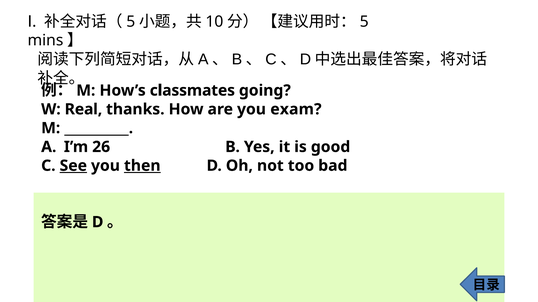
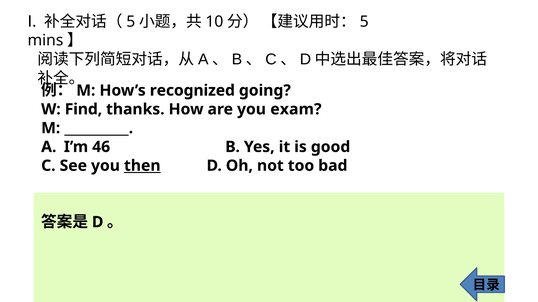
classmates: classmates -> recognized (192, 91)
Real: Real -> Find (83, 109)
26: 26 -> 46 (101, 147)
See underline: present -> none (73, 166)
